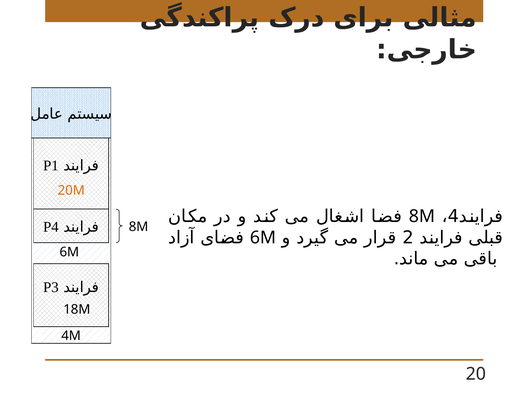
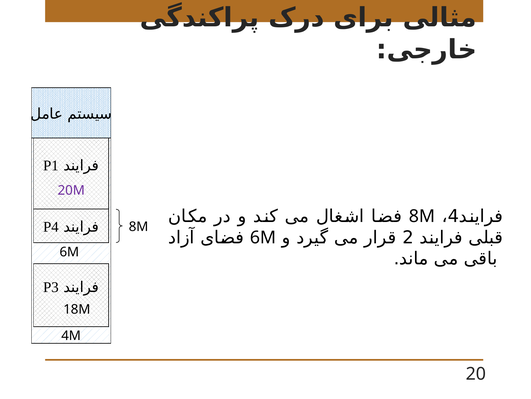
20M colour: orange -> purple (71, 190)
